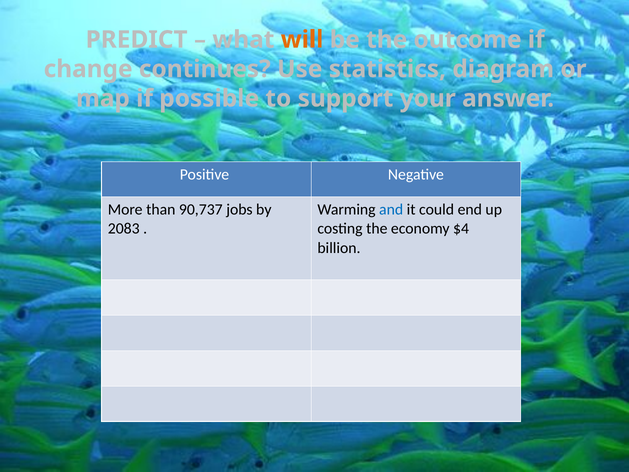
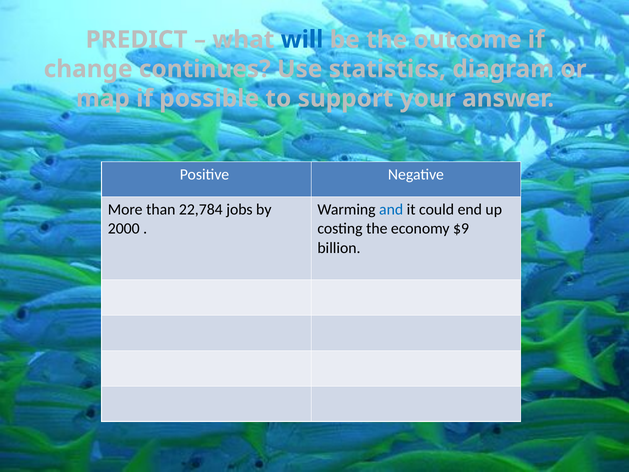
will colour: orange -> blue (302, 40)
90,737: 90,737 -> 22,784 (201, 209)
2083: 2083 -> 2000 (124, 229)
$4: $4 -> $9 (461, 229)
